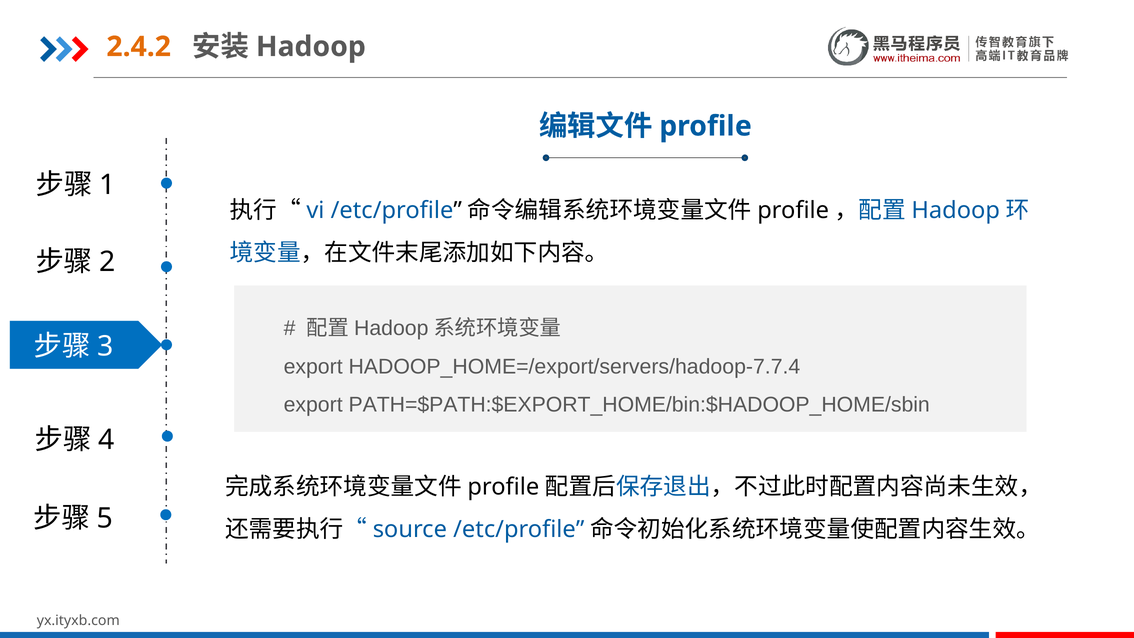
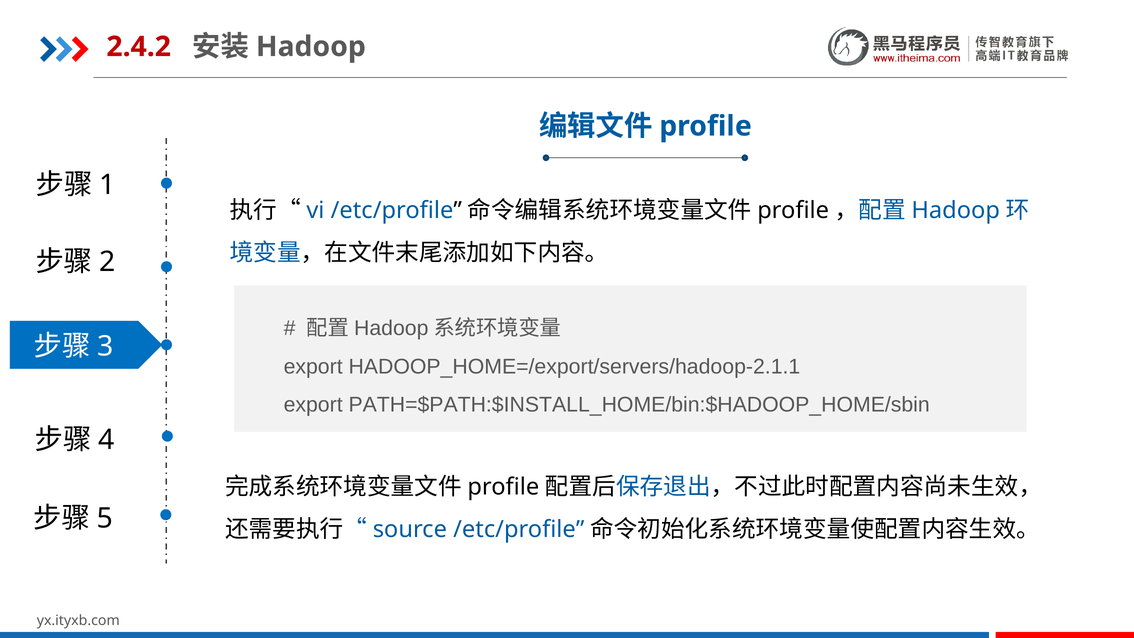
2.4.2 colour: orange -> red (139, 47)
HADOOP_HOME=/export/servers/hadoop-7.7.4: HADOOP_HOME=/export/servers/hadoop-7.7.4 -> HADOOP_HOME=/export/servers/hadoop-2.1.1 (574, 367)
PATH=$PATH:$EXPORT_HOME/bin:$HADOOP_HOME/sbin: PATH=$PATH:$EXPORT_HOME/bin:$HADOOP_HOME/sbin -> PATH=$PATH:$INSTALL_HOME/bin:$HADOOP_HOME/sbin (639, 405)
